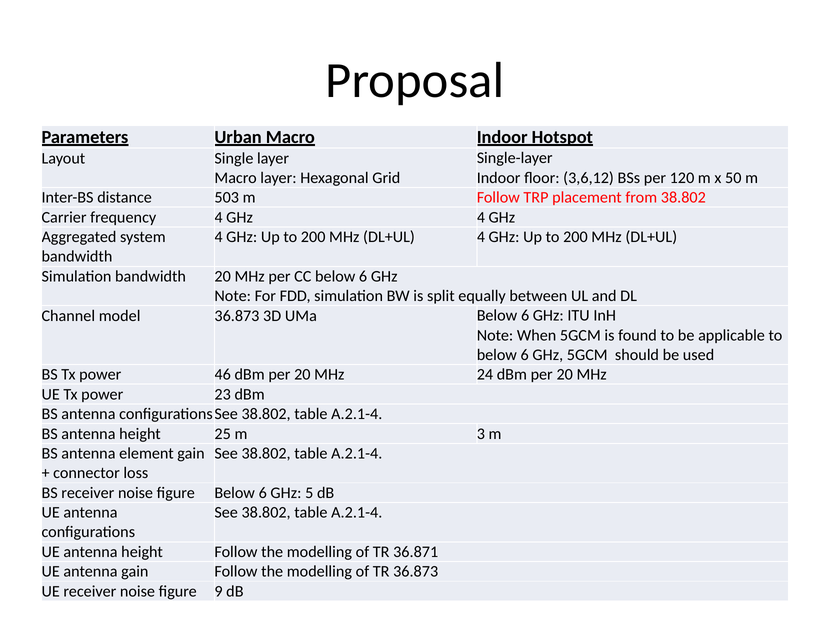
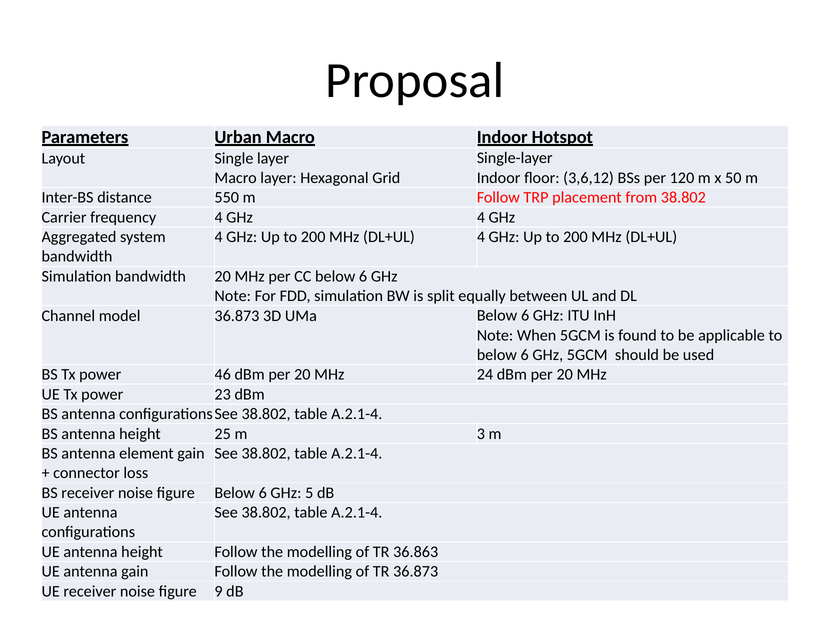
503: 503 -> 550 (227, 198)
36.871: 36.871 -> 36.863 (416, 552)
